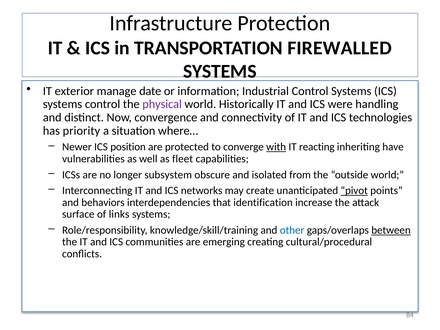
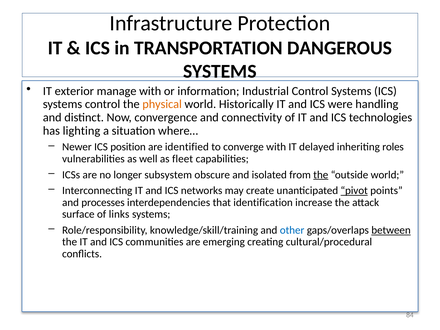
FIREWALLED: FIREWALLED -> DANGEROUS (340, 48)
manage date: date -> with (150, 91)
physical colour: purple -> orange (162, 104)
priority: priority -> lighting (81, 131)
protected: protected -> identified (187, 147)
with underline: present -> none (276, 147)
reacting: reacting -> delayed (317, 147)
have: have -> roles (393, 147)
the underline: none -> present (321, 175)
behaviors: behaviors -> processes (103, 202)
